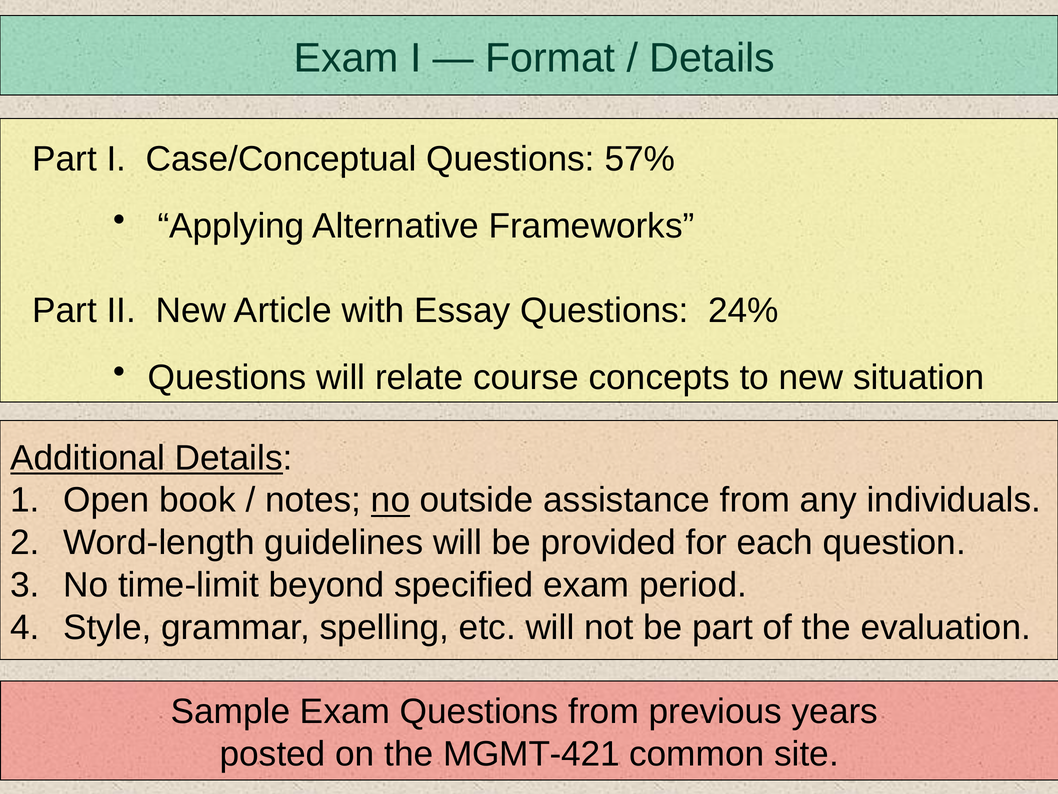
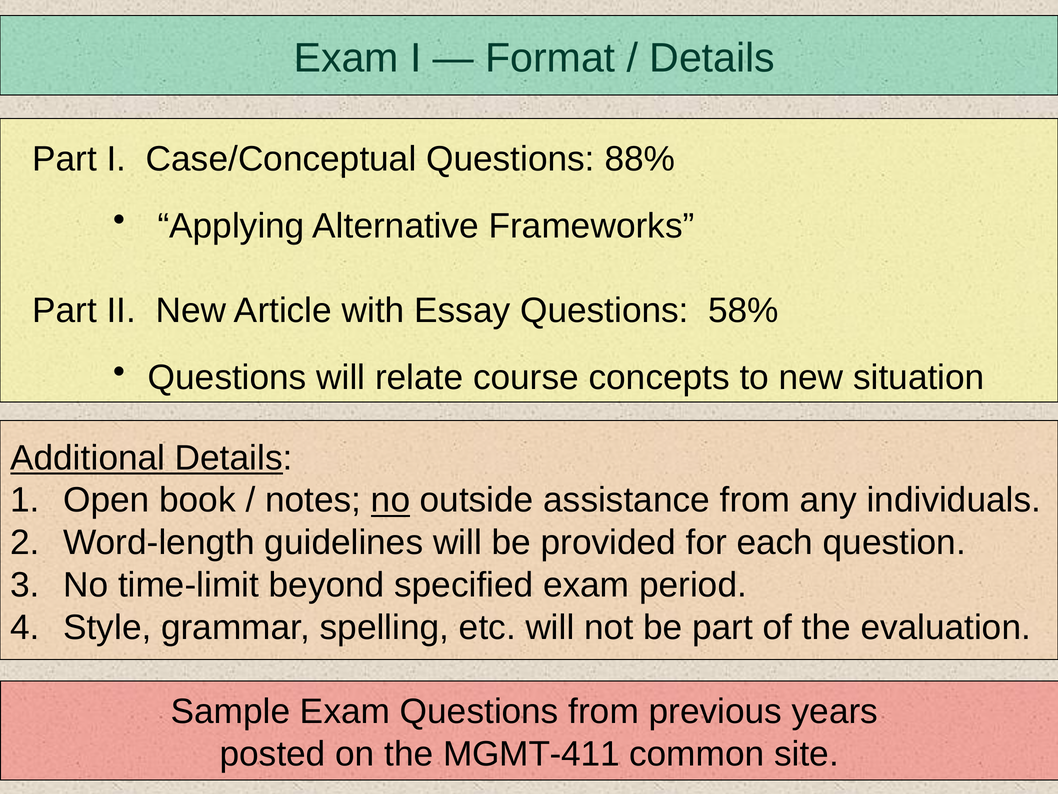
57%: 57% -> 88% (640, 159)
24%: 24% -> 58% (743, 311)
MGMT-421: MGMT-421 -> MGMT-411 (531, 754)
